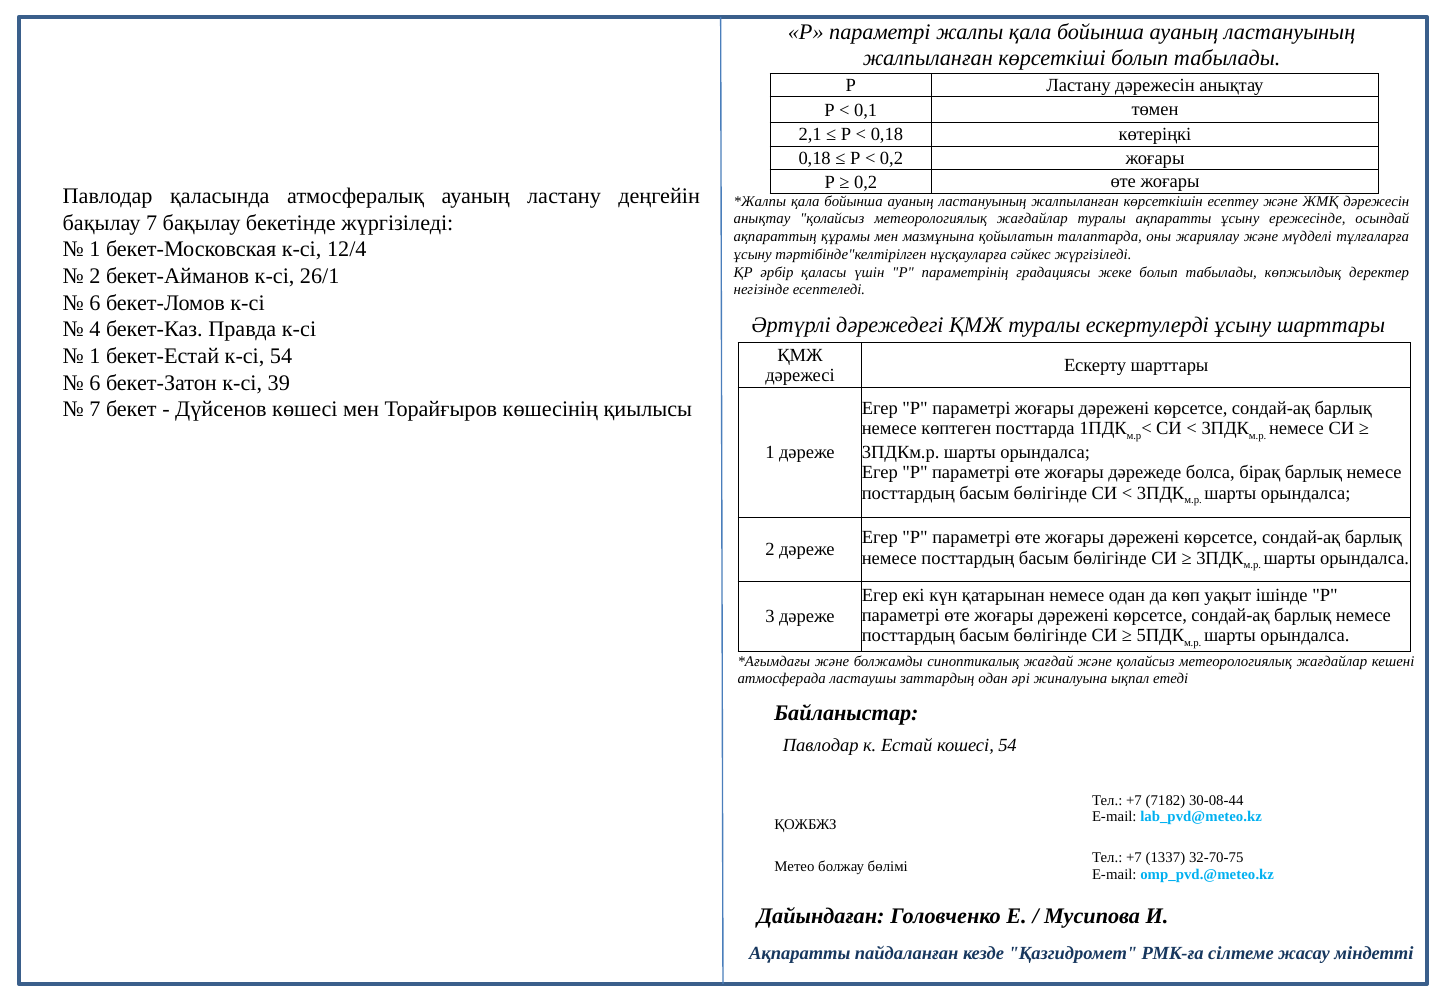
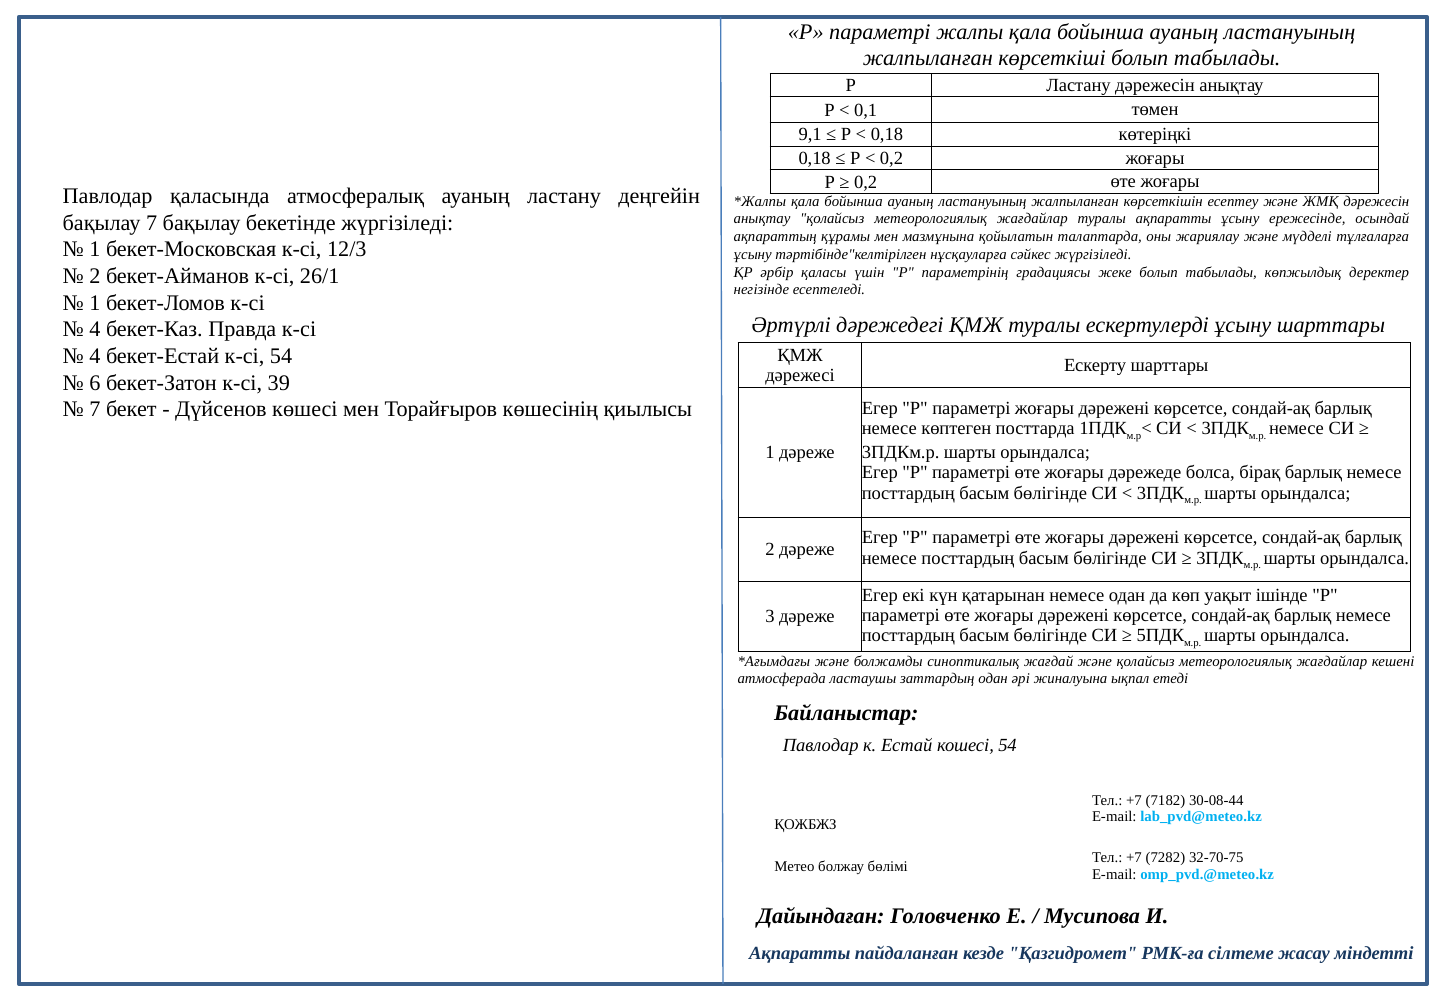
2,1: 2,1 -> 9,1 (810, 135)
12/4: 12/4 -> 12/3 (347, 249)
6: 6 -> 1 (95, 303)
1: 1 -> 4 (95, 356)
1337: 1337 -> 7282 (1165, 858)
